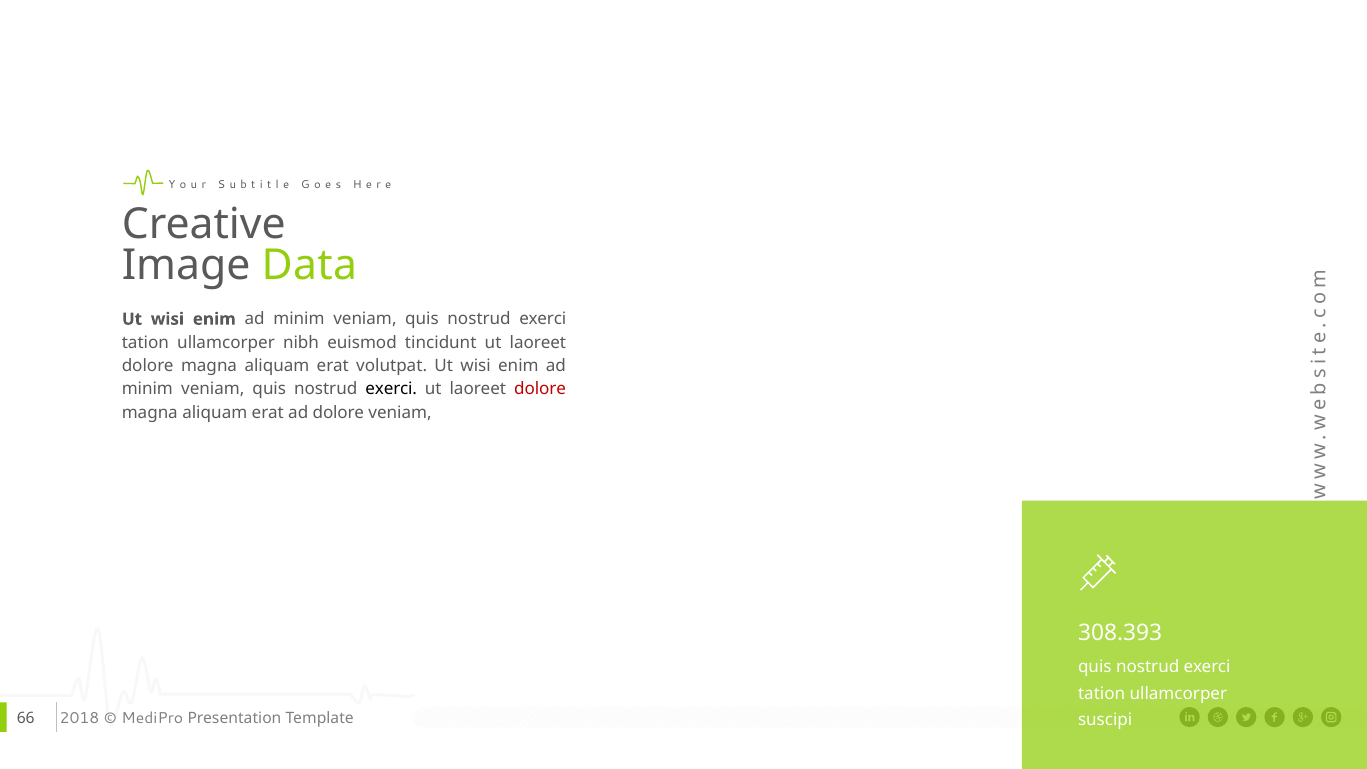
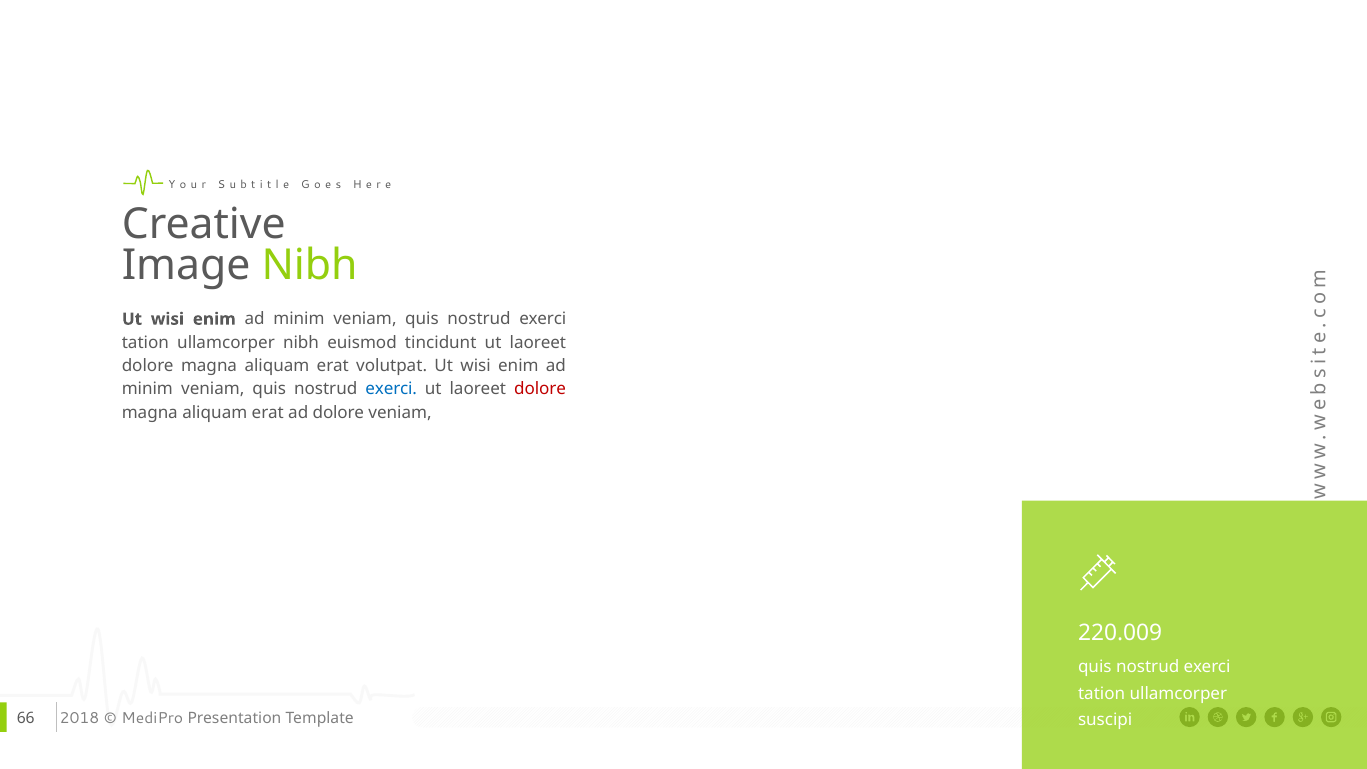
Image Data: Data -> Nibh (310, 265)
exerci colour: black -> blue (391, 389)
308.393: 308.393 -> 220.009 (1120, 633)
